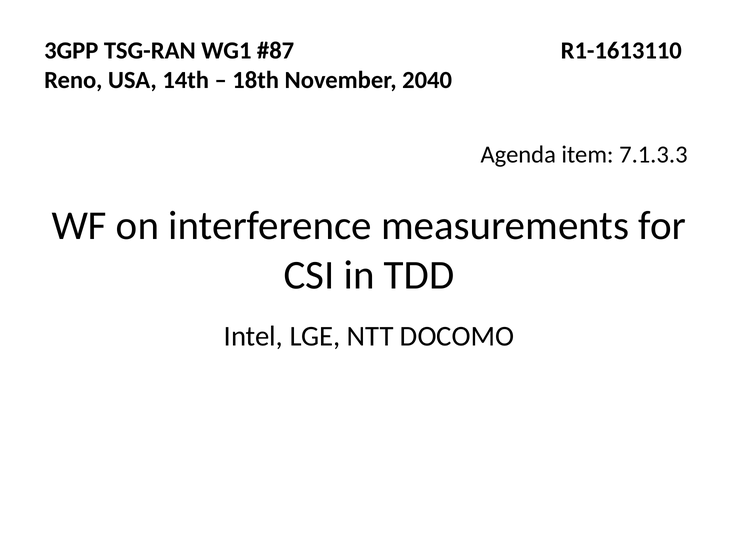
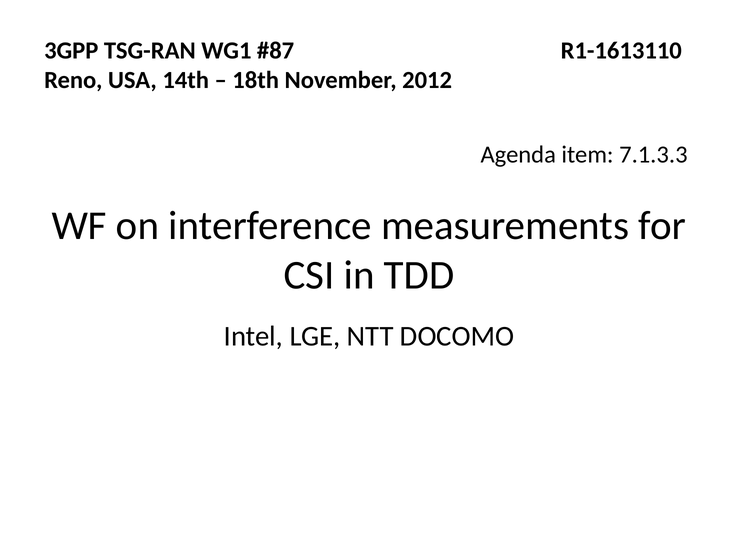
2040: 2040 -> 2012 (427, 80)
